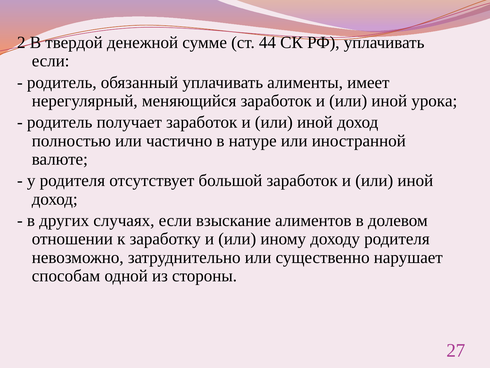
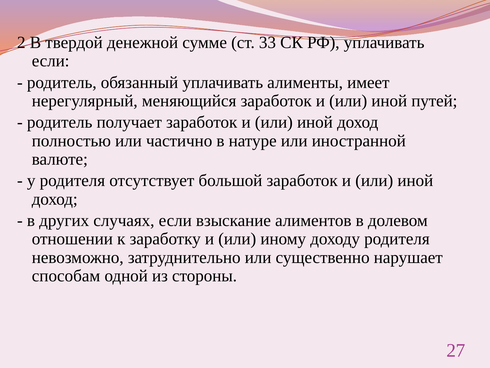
44: 44 -> 33 (267, 42)
урока: урока -> путей (434, 101)
